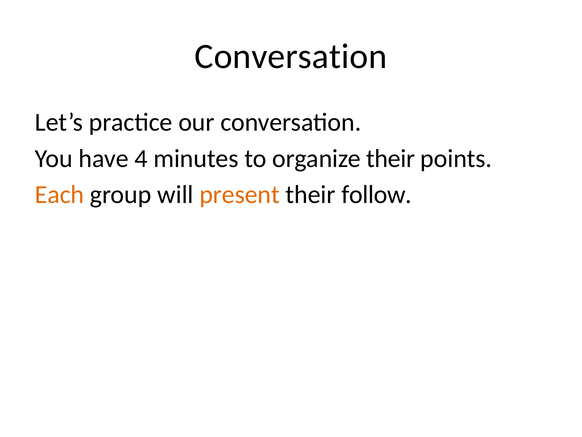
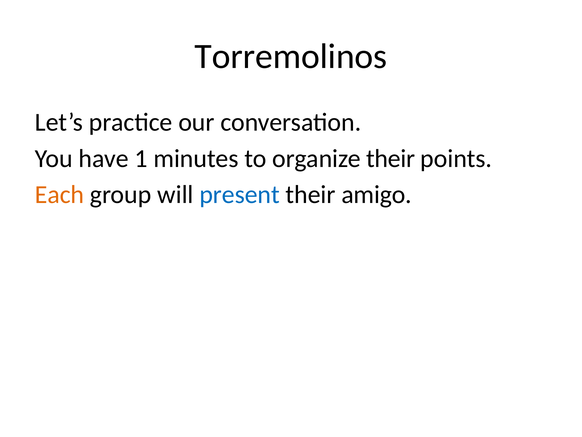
Conversation: Conversation -> Torremolinos (291, 56)
4: 4 -> 1 (141, 158)
present colour: orange -> blue (240, 195)
follow: follow -> amigo (377, 195)
